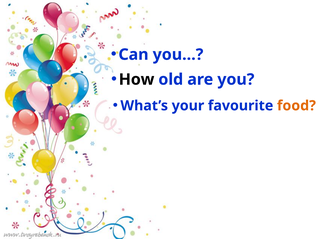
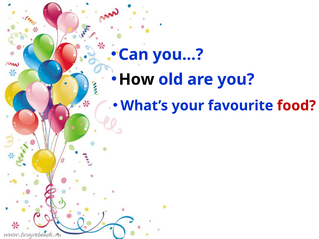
food colour: orange -> red (296, 106)
